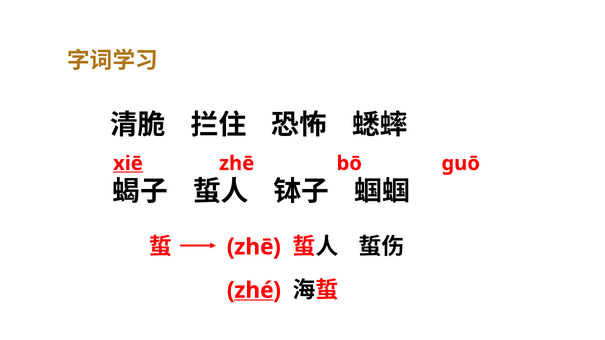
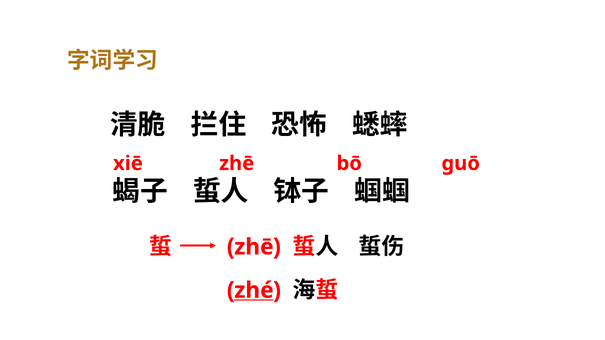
xiē underline: present -> none (128, 164)
